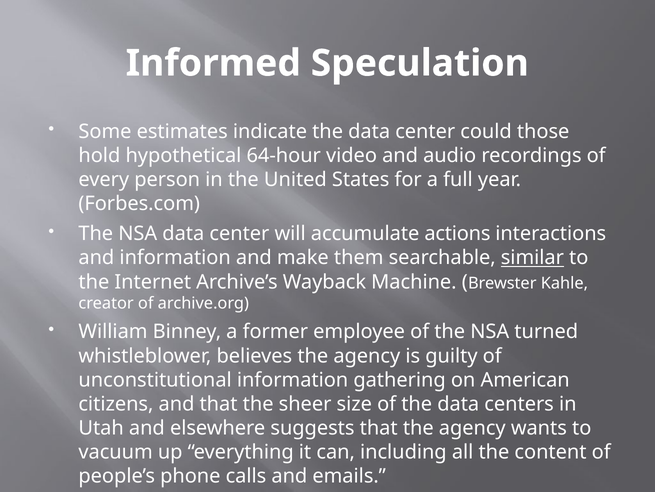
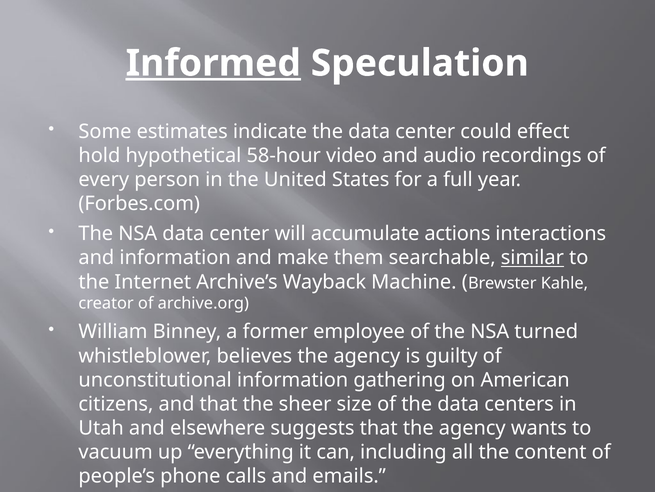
Informed underline: none -> present (213, 63)
those: those -> effect (543, 131)
64-hour: 64-hour -> 58-hour (284, 155)
